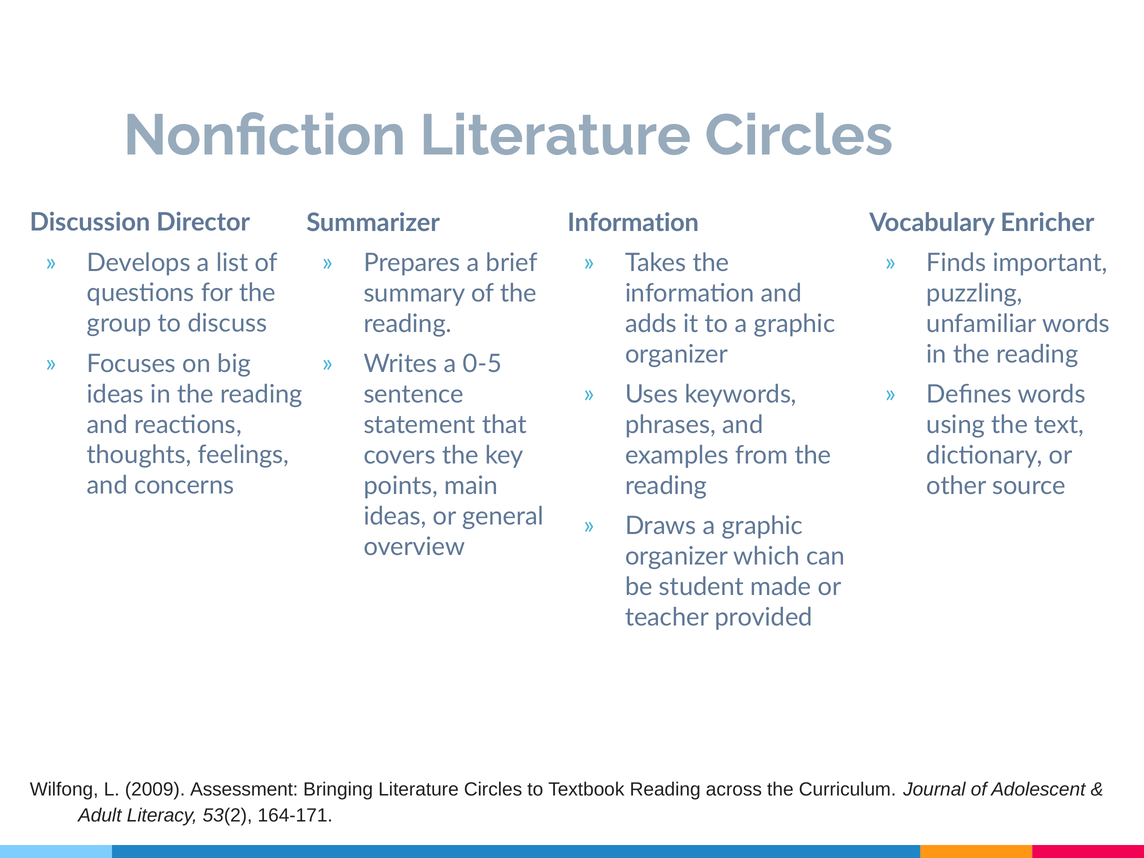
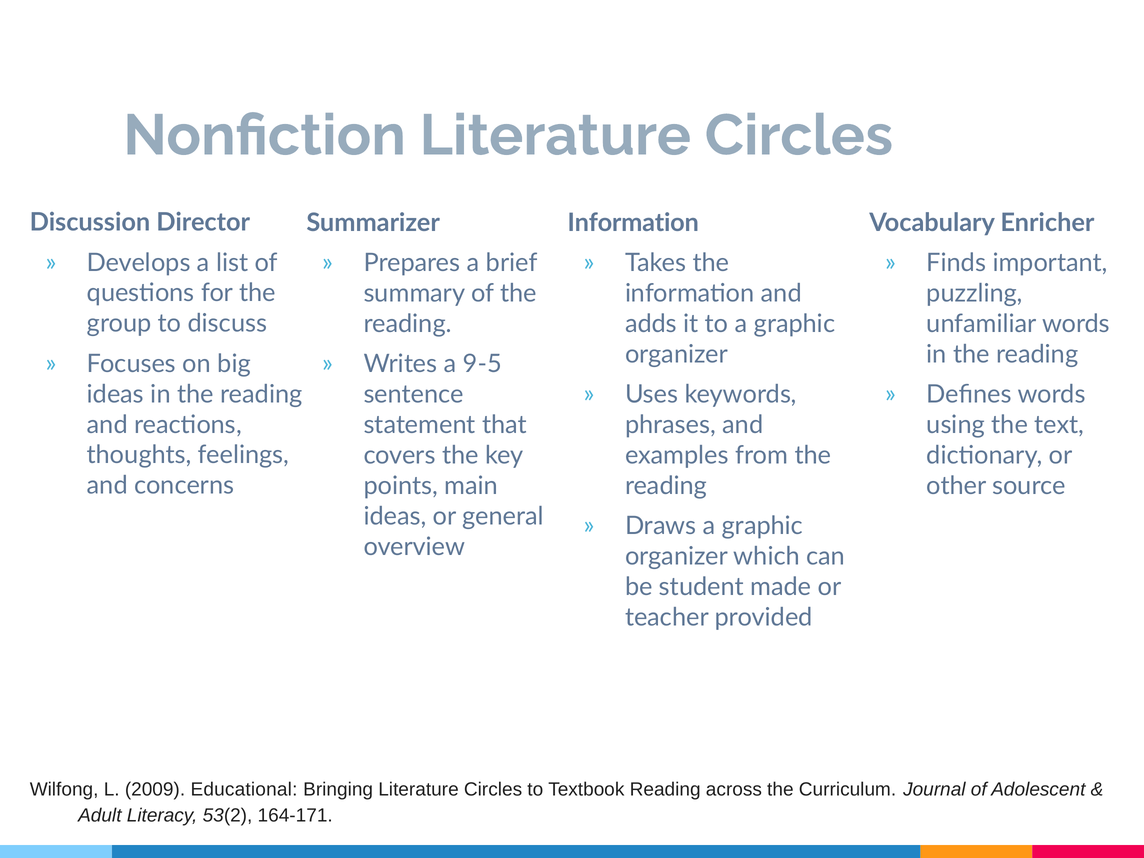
0-5: 0-5 -> 9-5 (482, 364)
Assessment: Assessment -> Educational (244, 789)
